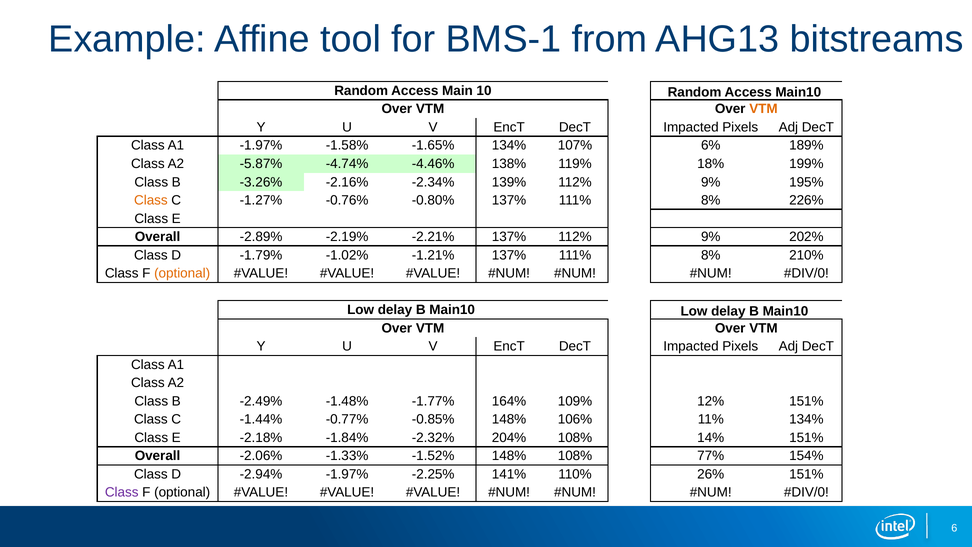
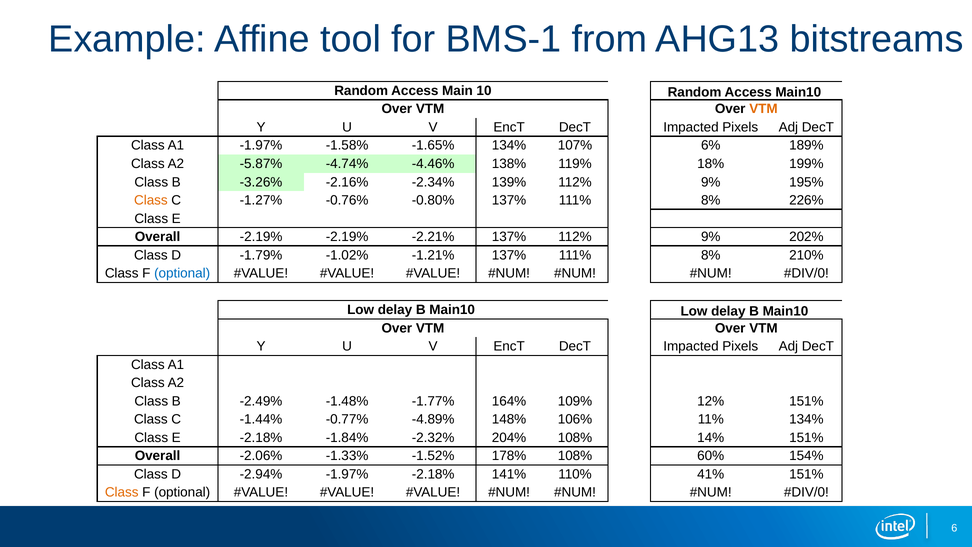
Overall -2.89%: -2.89% -> -2.19% (261, 237)
optional colour: orange -> blue (182, 273)
-0.85%: -0.85% -> -4.89% (433, 419)
-1.52% 148%: 148% -> 178% (509, 456)
77%: 77% -> 60% (711, 456)
-1.97% -2.25%: -2.25% -> -2.18% (433, 474)
26%: 26% -> 41% (711, 474)
Class colour: purple -> orange (122, 492)
